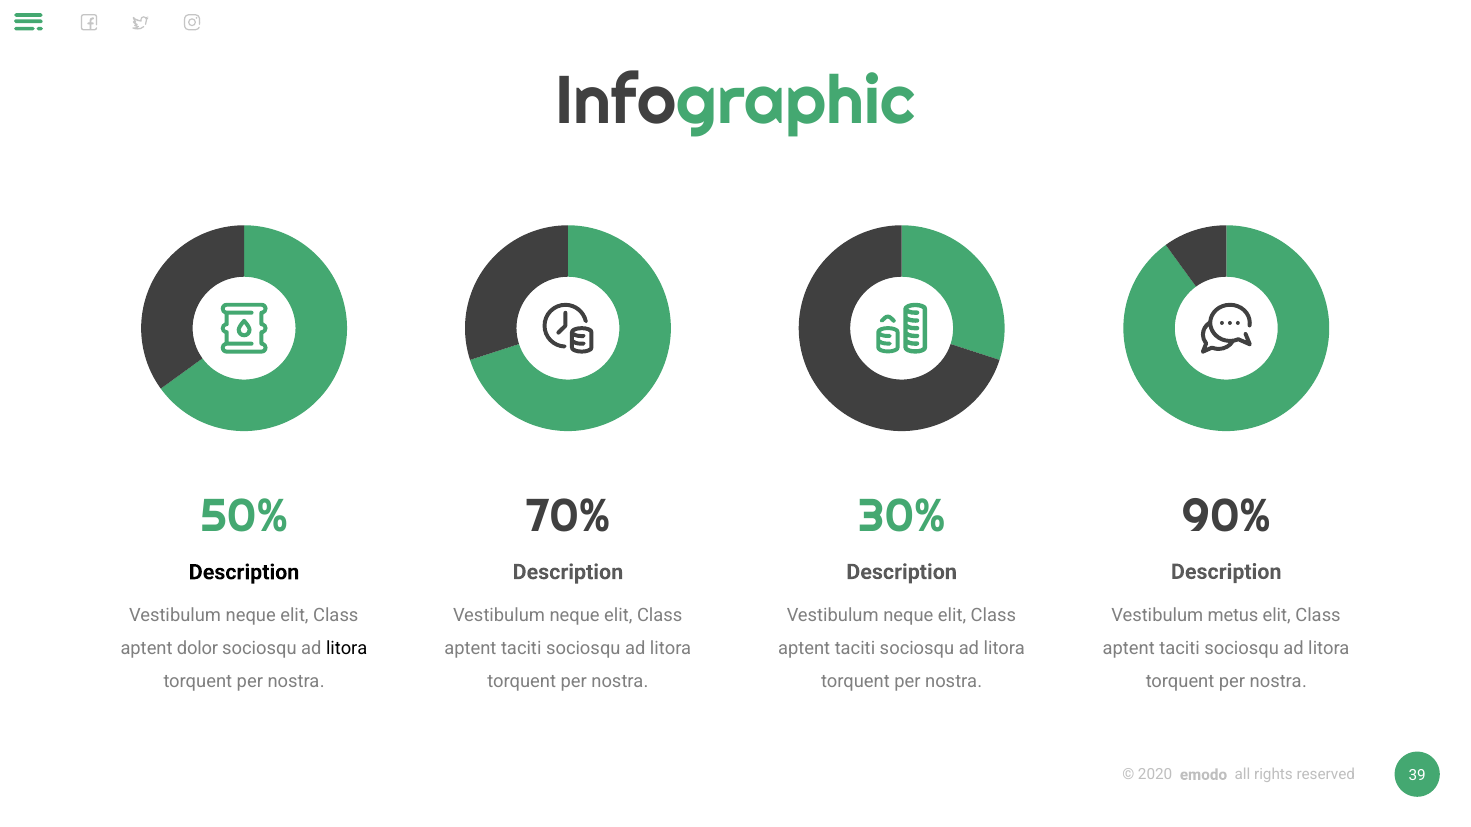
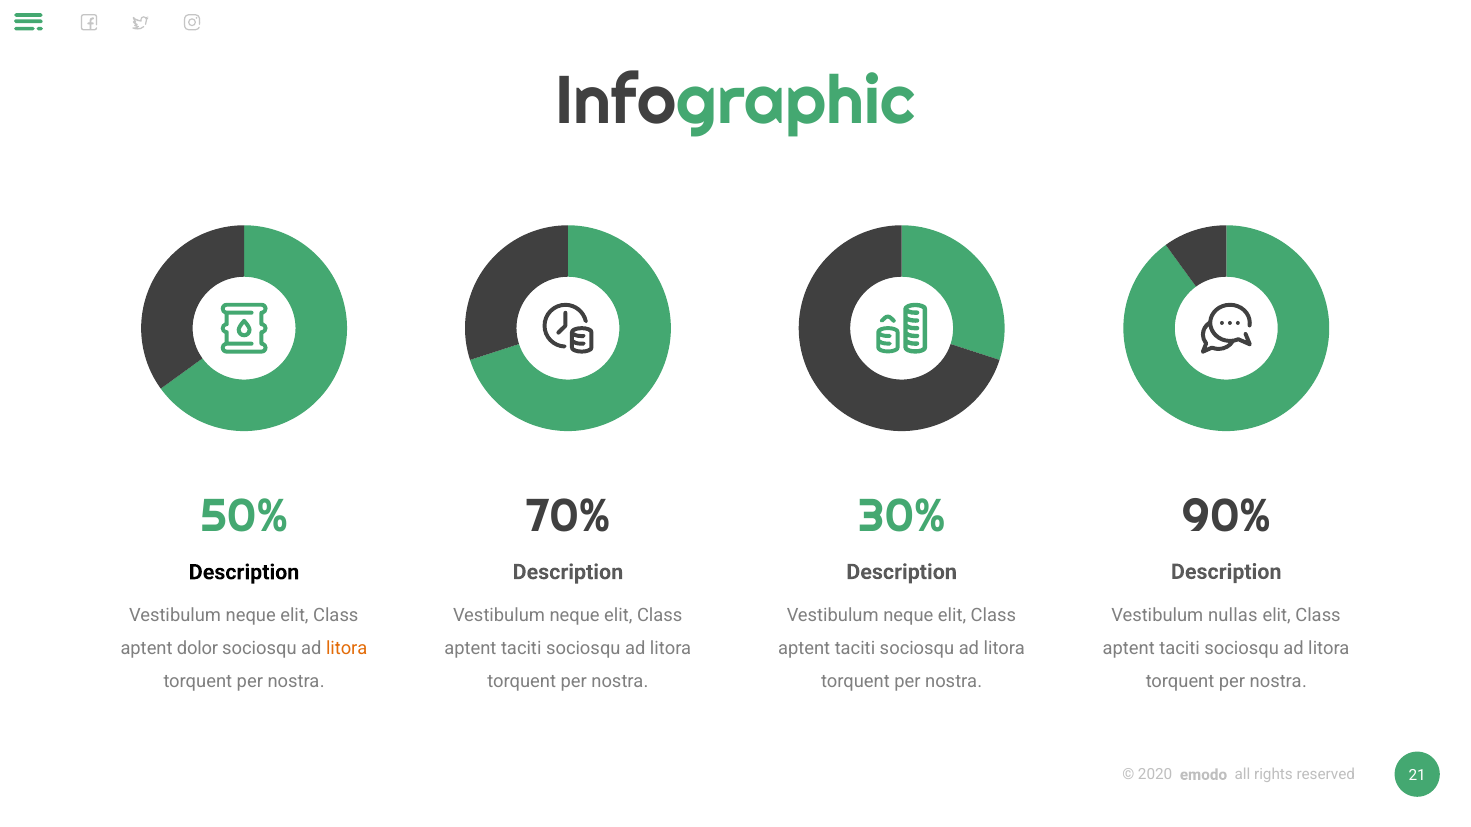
metus: metus -> nullas (1233, 615)
litora colour: black -> orange (347, 649)
39: 39 -> 21 (1417, 775)
